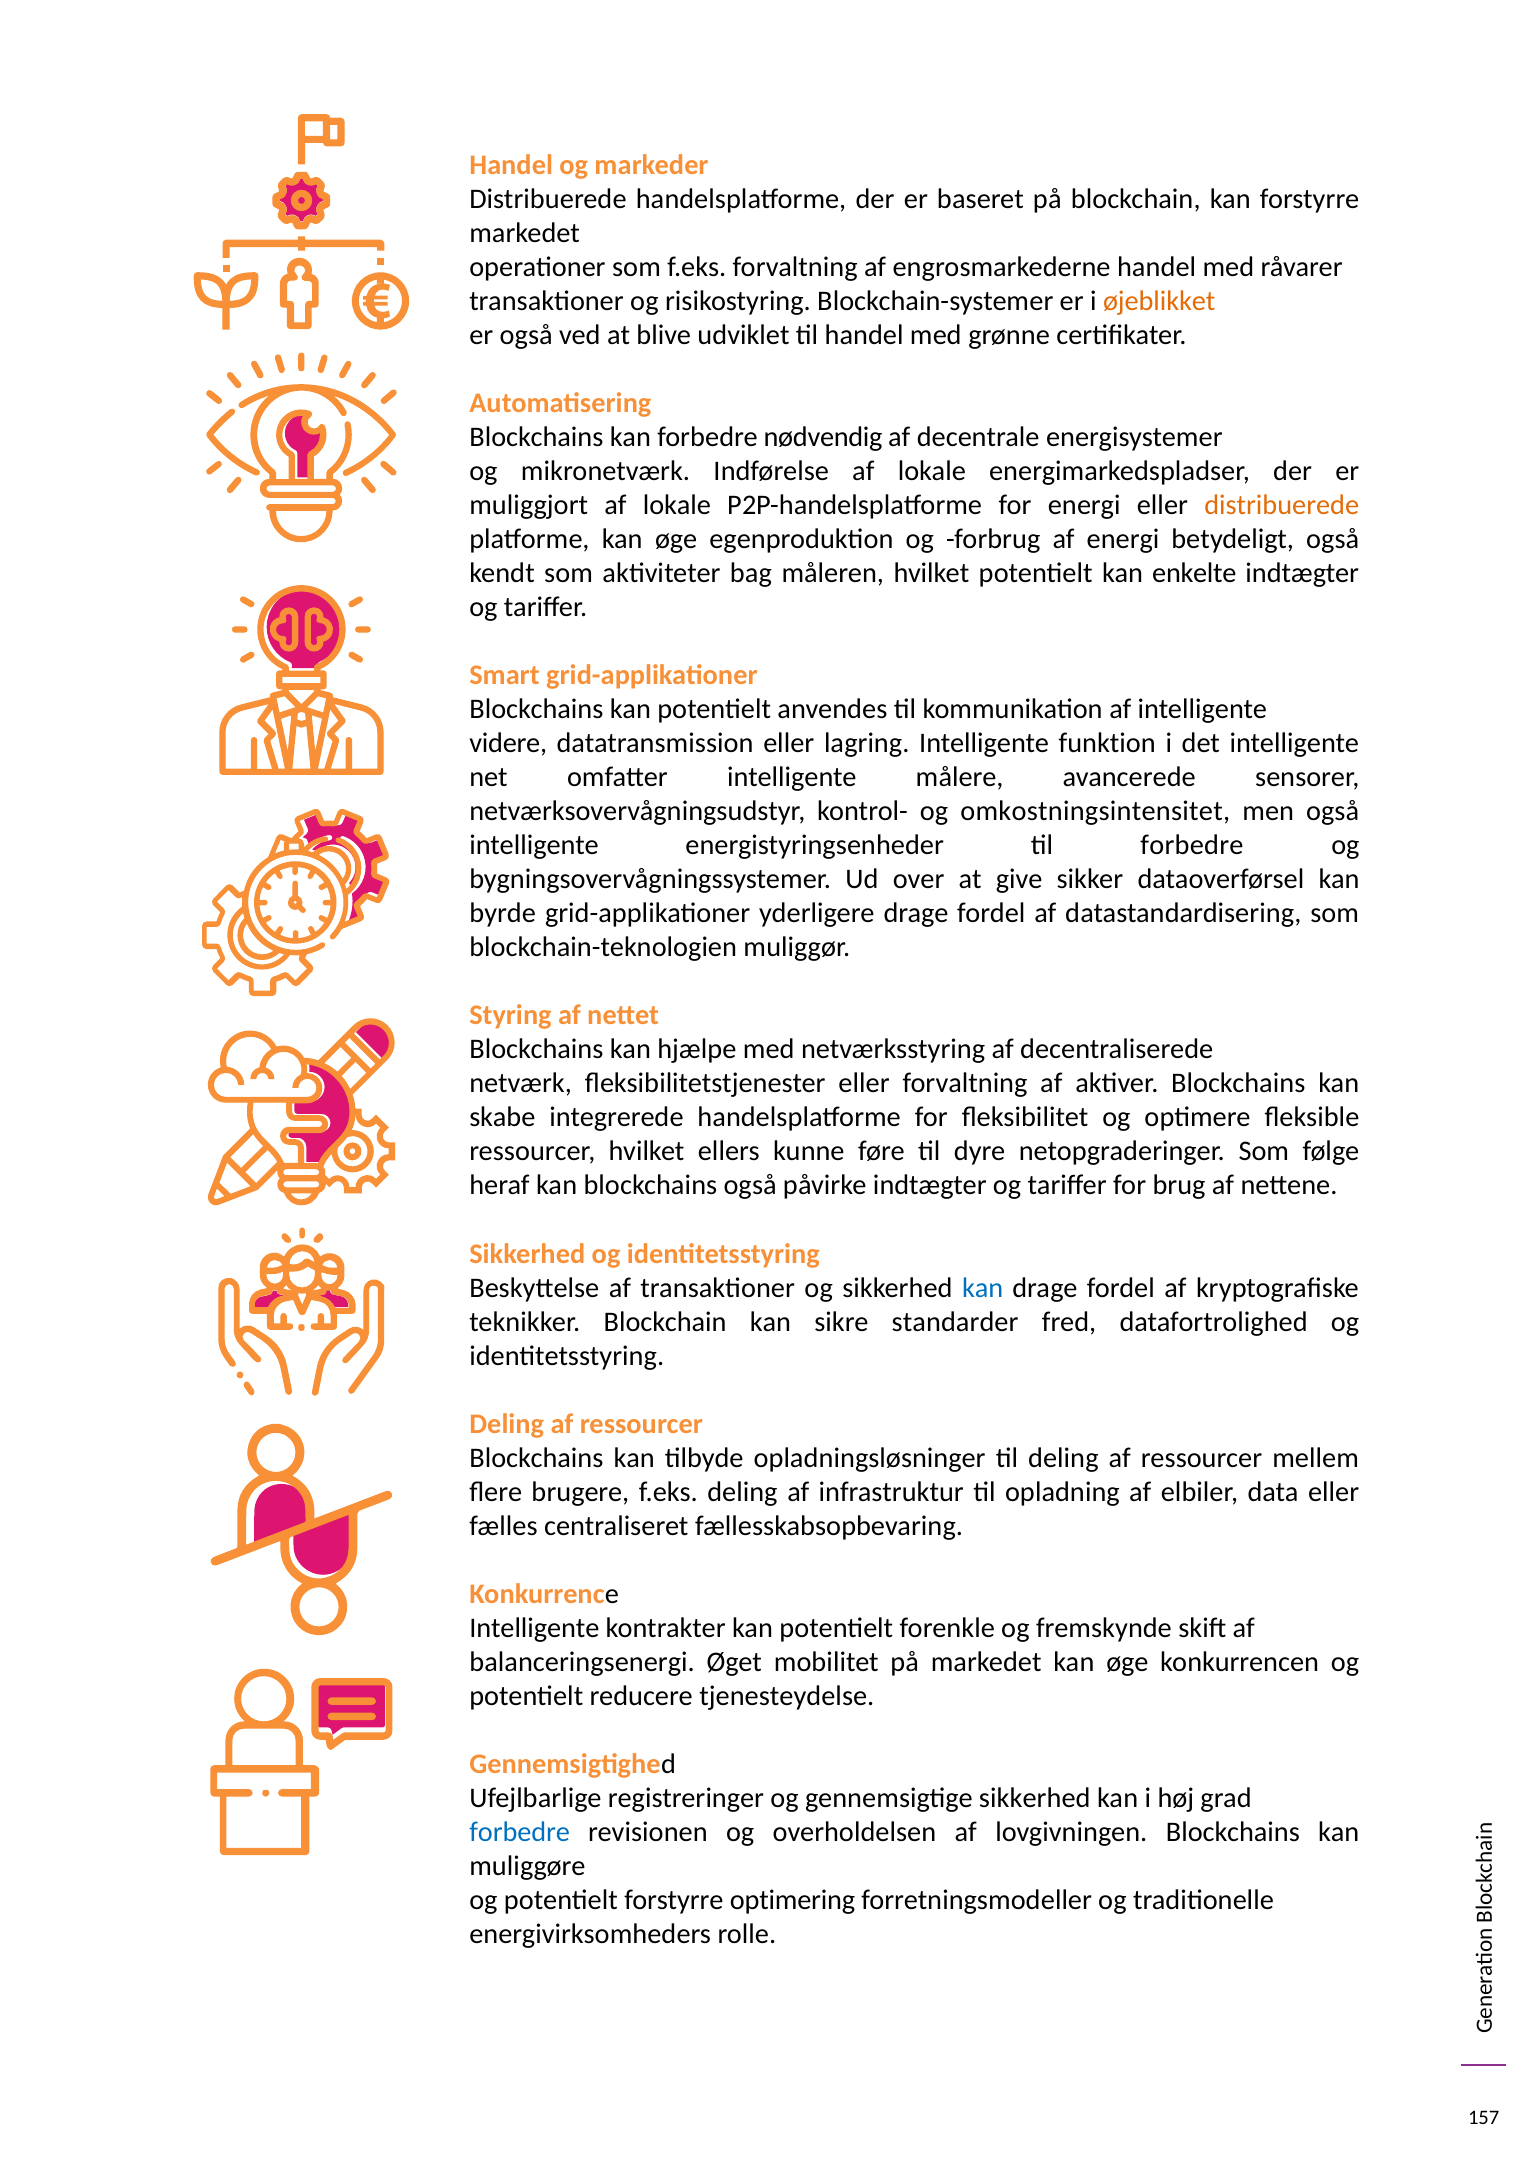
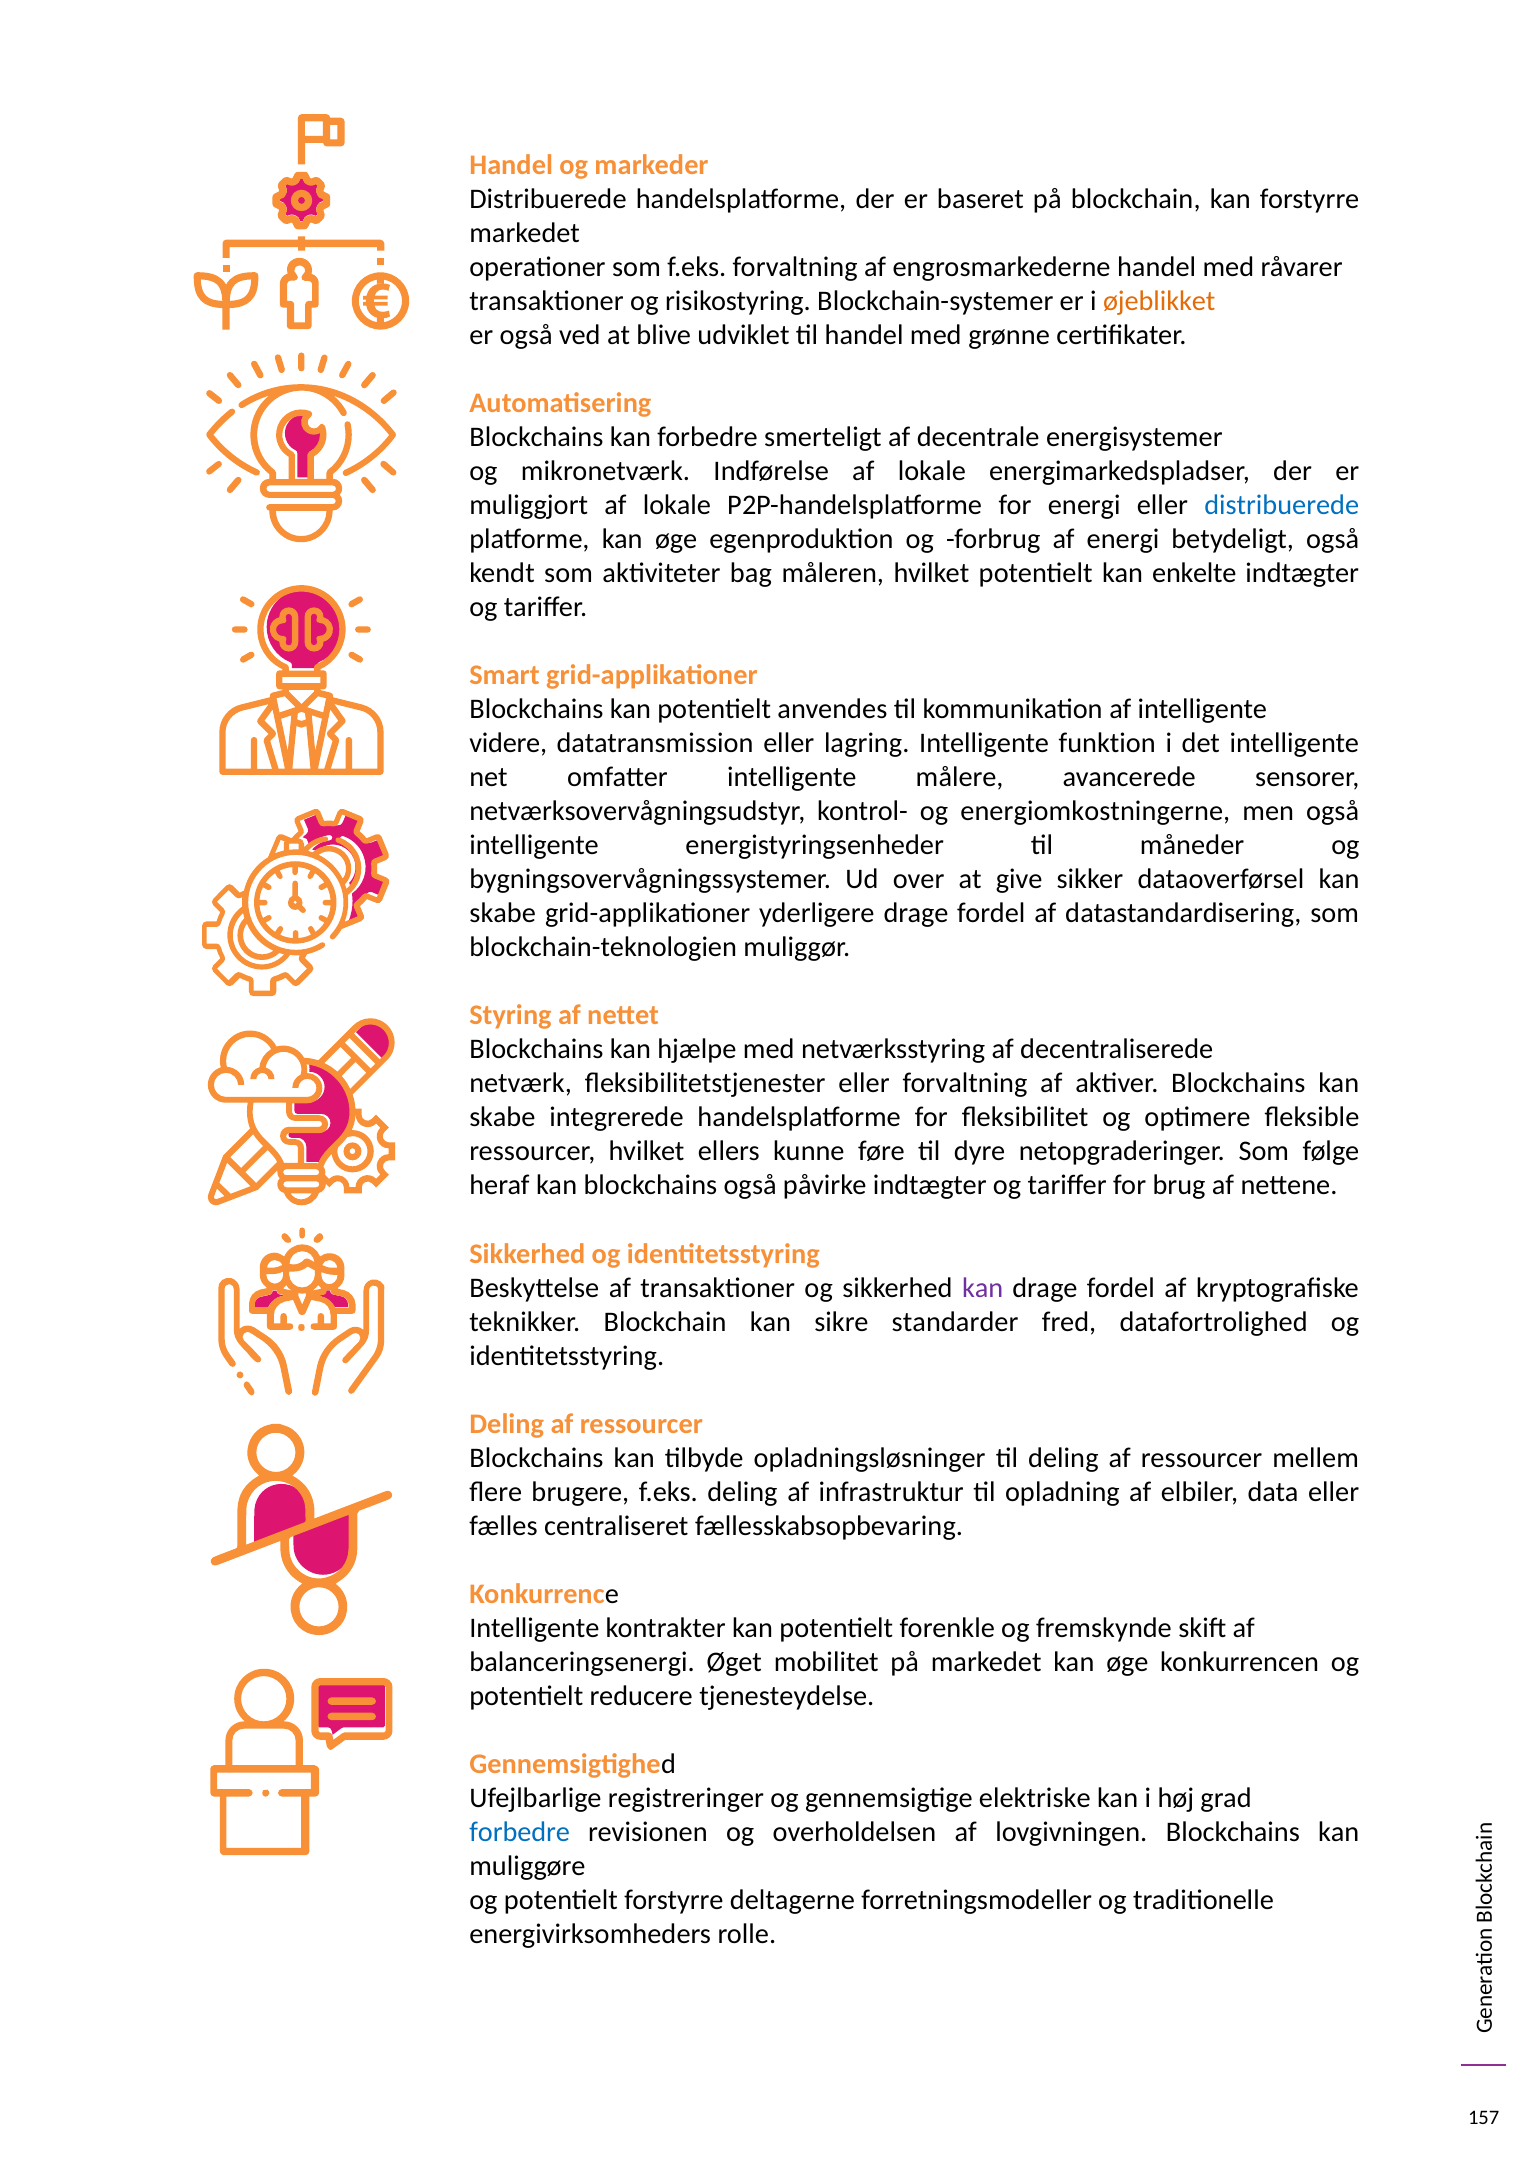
nødvendig: nødvendig -> smerteligt (823, 437)
distribuerede colour: orange -> blue (1282, 505)
omkostningsintensitet: omkostningsintensitet -> energiomkostningerne (1095, 812)
til forbedre: forbedre -> måneder (1192, 846)
byrde: byrde -> skabe (503, 914)
kan colour: blue -> purple (983, 1288)
gennemsigtige sikkerhed: sikkerhed -> elektriske (1035, 1798)
optimering: optimering -> deltagerne (792, 1900)
